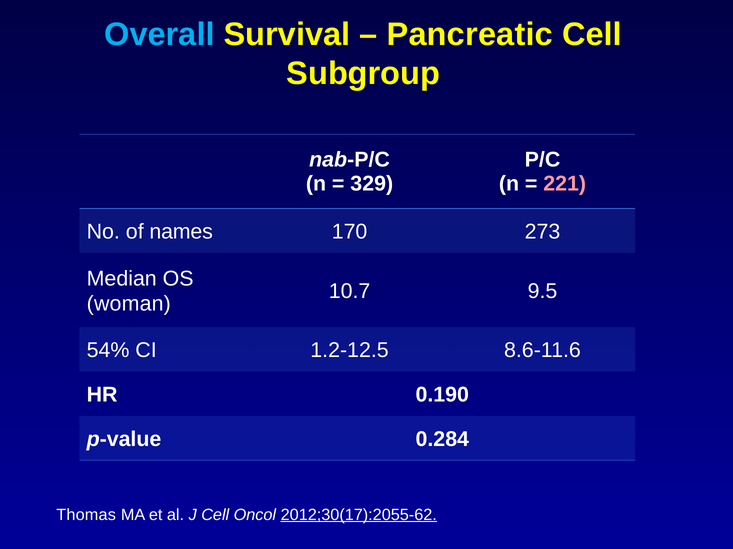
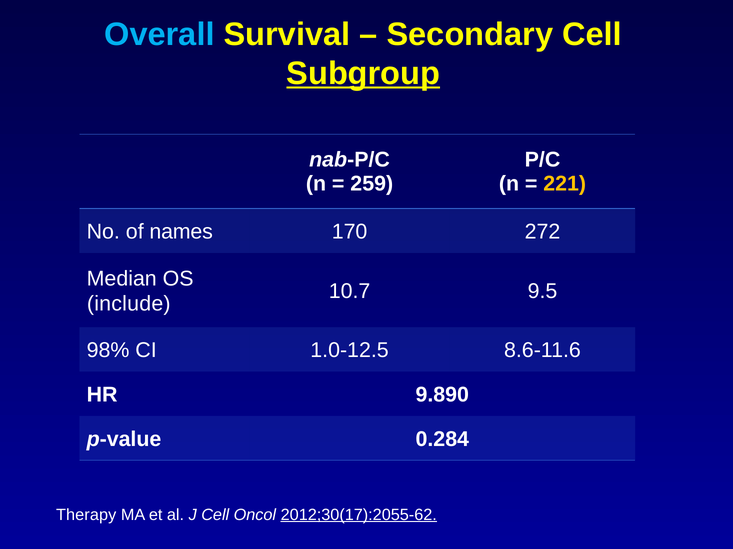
Pancreatic: Pancreatic -> Secondary (470, 35)
Subgroup underline: none -> present (363, 74)
329: 329 -> 259 (372, 184)
221 colour: pink -> yellow (565, 184)
273: 273 -> 272 (543, 232)
woman: woman -> include (129, 304)
54%: 54% -> 98% (108, 351)
1.2-12.5: 1.2-12.5 -> 1.0-12.5 (350, 351)
0.190: 0.190 -> 9.890 (442, 395)
Thomas: Thomas -> Therapy (86, 515)
